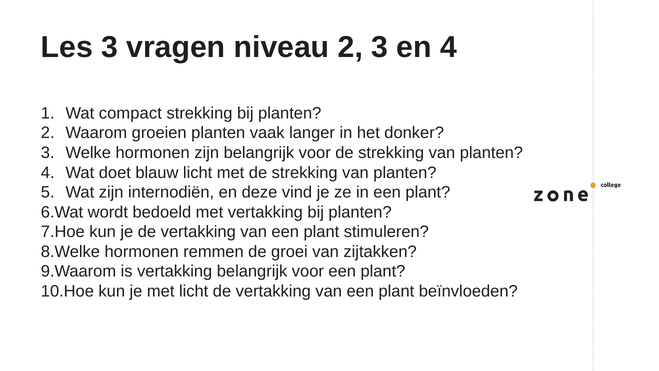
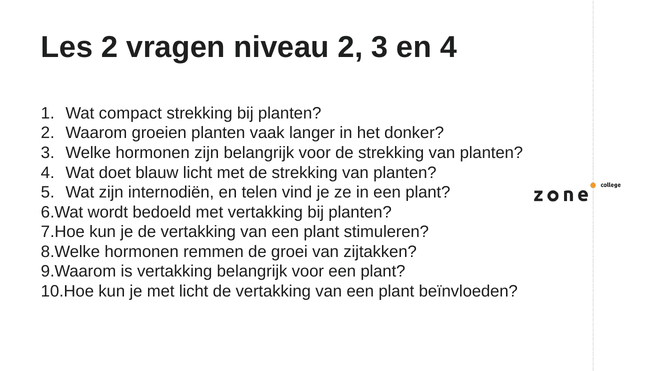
Les 3: 3 -> 2 (110, 47)
deze: deze -> telen (259, 192)
